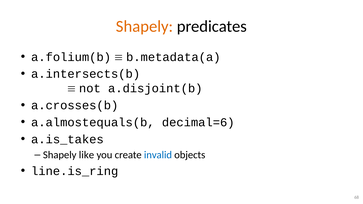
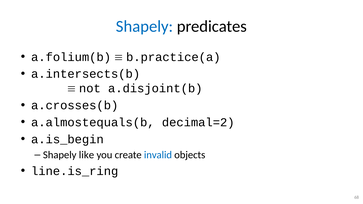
Shapely colour: orange -> blue (145, 26)
b.metadata(a: b.metadata(a -> b.practice(a (173, 57)
decimal=6: decimal=6 -> decimal=2 (198, 122)
a.is_takes: a.is_takes -> a.is_begin (67, 139)
